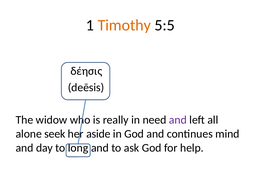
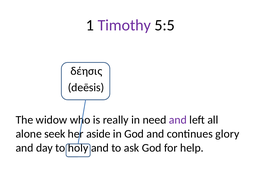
Timothy colour: orange -> purple (124, 25)
mind: mind -> glory (227, 134)
long: long -> holy (78, 148)
